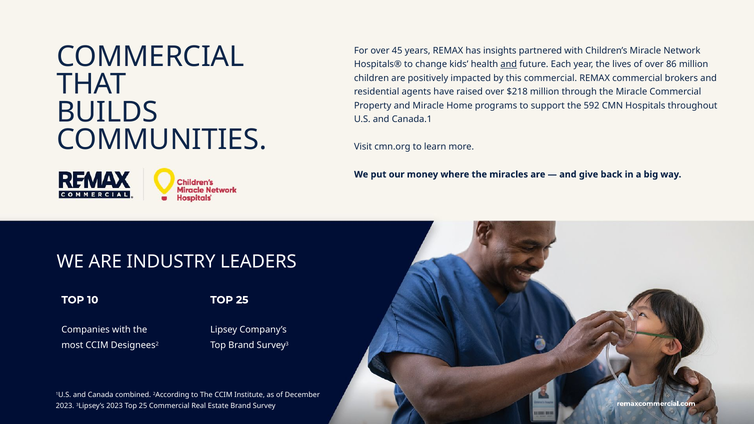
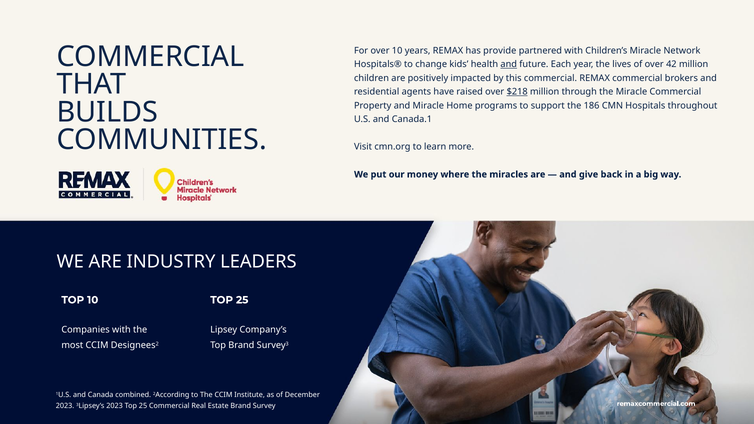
over 45: 45 -> 10 (397, 51)
insights: insights -> provide (500, 51)
86: 86 -> 42 (671, 64)
$218 underline: none -> present (517, 92)
592: 592 -> 186 (592, 106)
